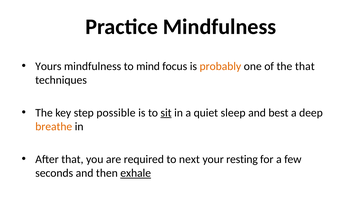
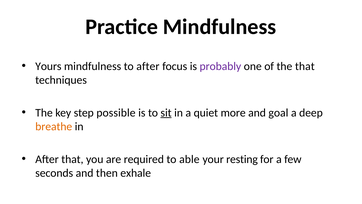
to mind: mind -> after (148, 66)
probably colour: orange -> purple (220, 66)
sleep: sleep -> more (233, 113)
best: best -> goal (278, 113)
next: next -> able (189, 159)
exhale underline: present -> none (136, 173)
